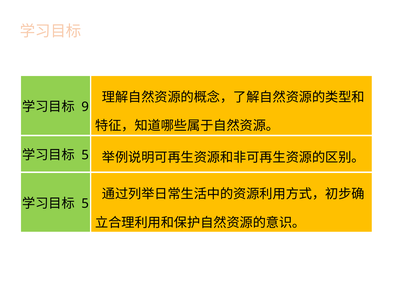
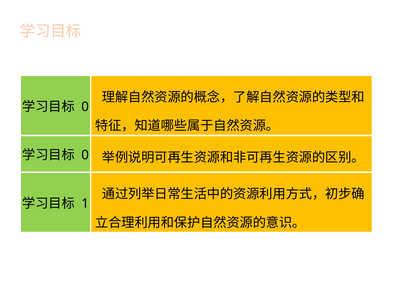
9: 9 -> 0 (85, 106)
5: 5 -> 0 (85, 155)
5: 5 -> 1 (85, 203)
